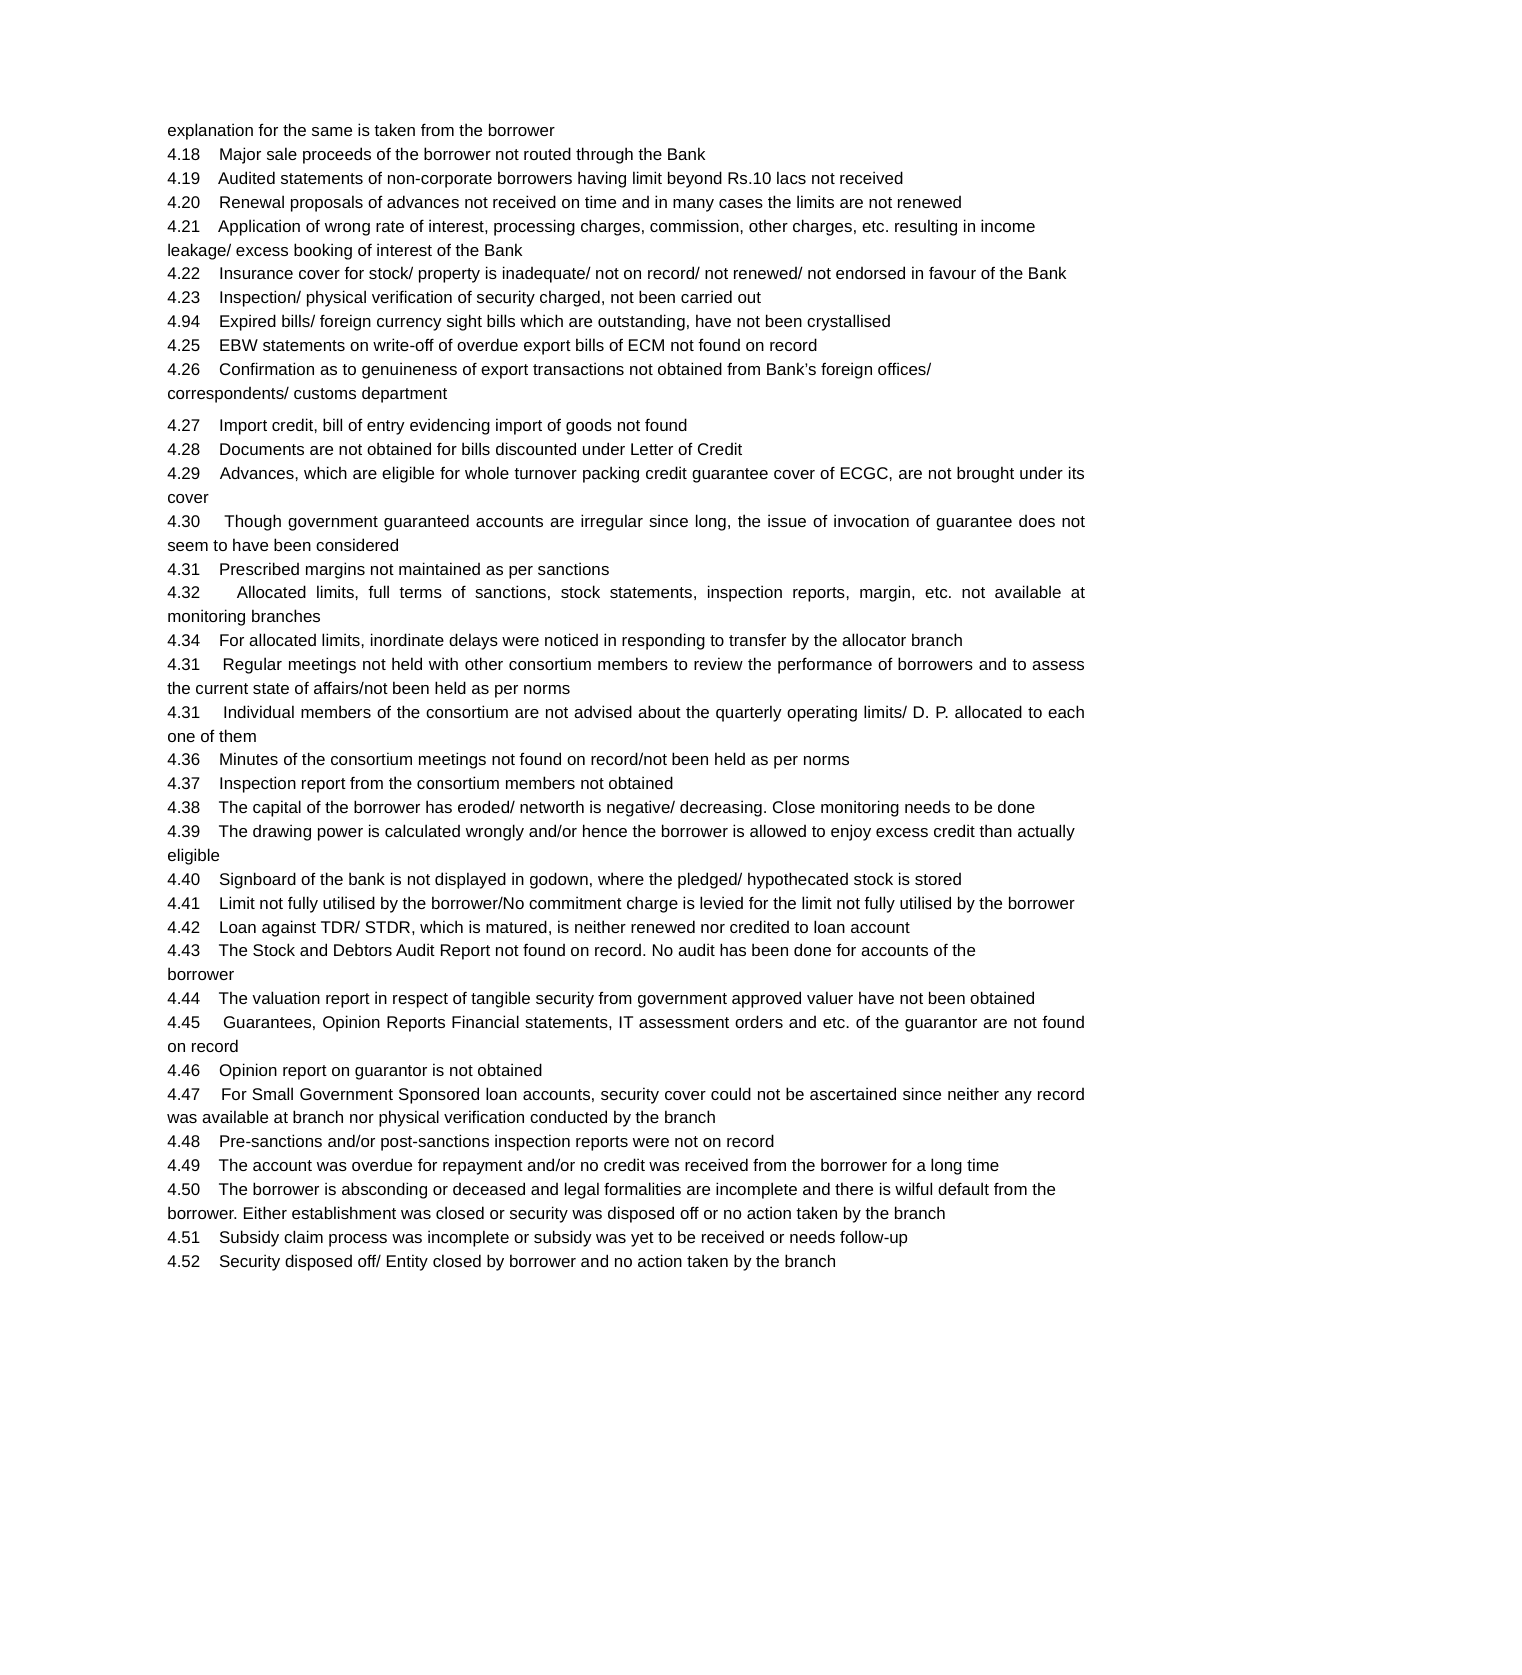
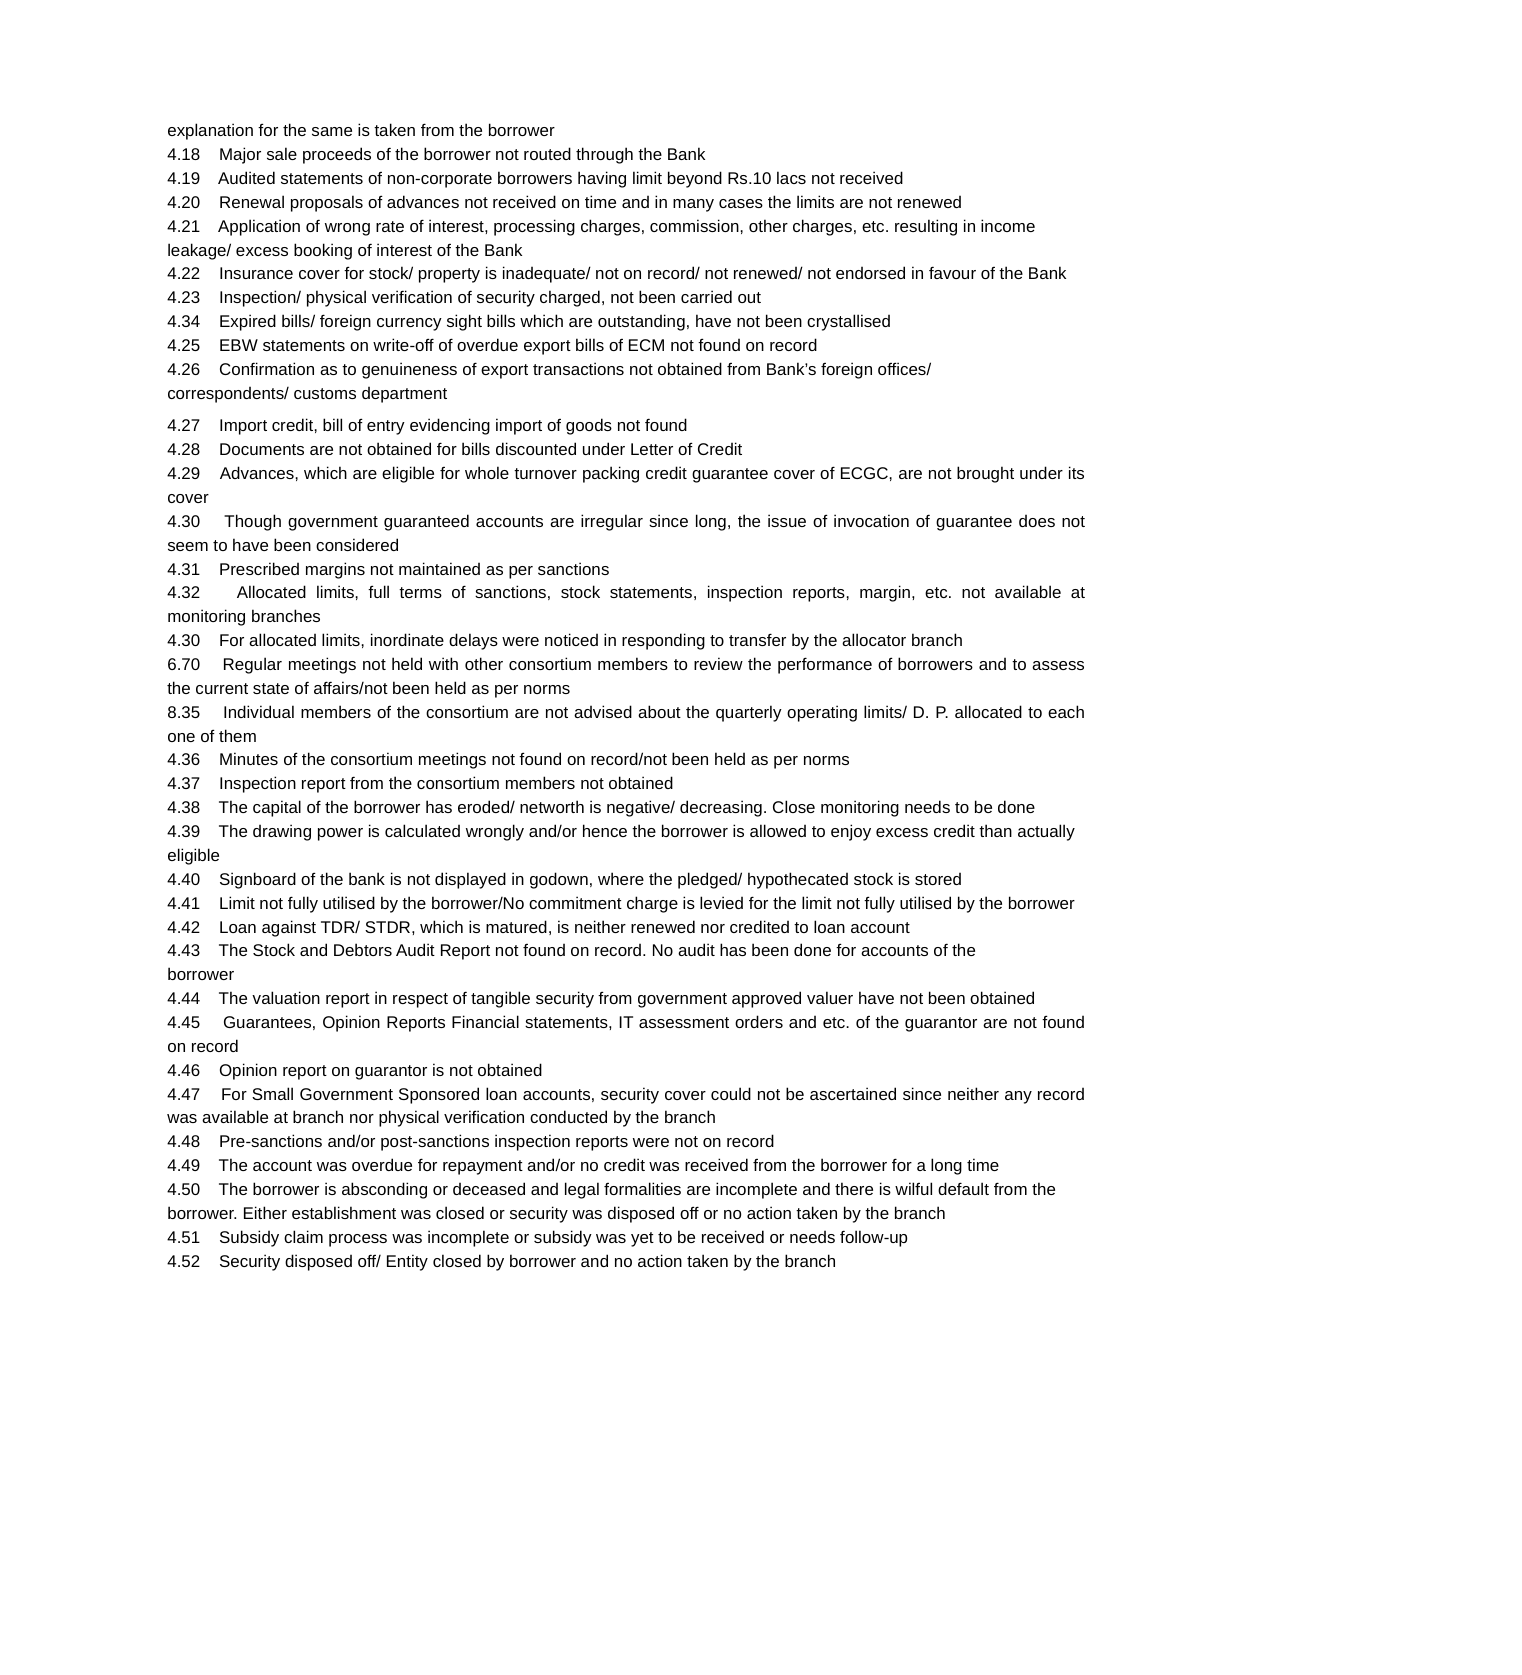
4.94: 4.94 -> 4.34 (184, 322)
4.34: 4.34 -> 4.30 (184, 641)
4.31: 4.31 -> 6.70 (184, 665)
4.31: 4.31 -> 8.35 (184, 712)
